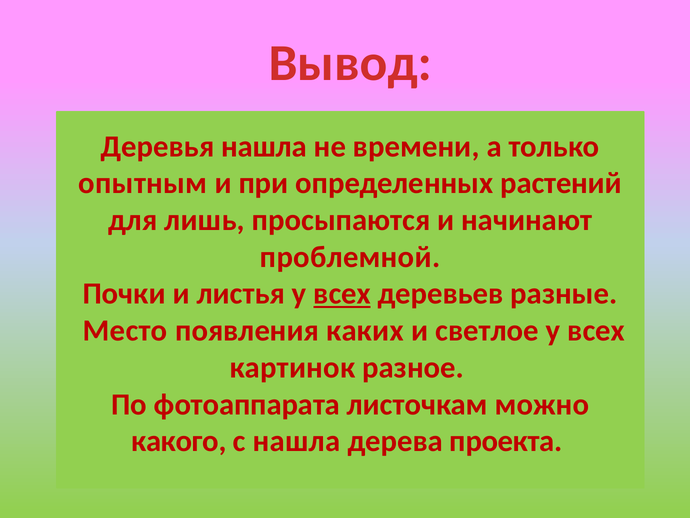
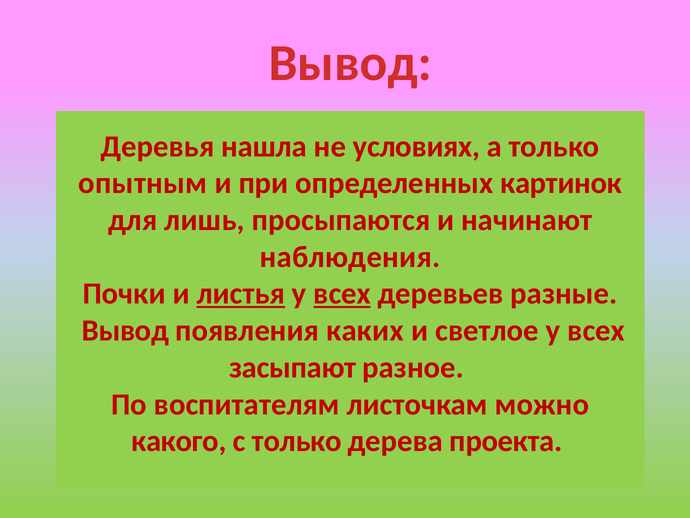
времени: времени -> условиях (416, 146)
растений: растений -> картинок (561, 183)
проблемной: проблемной -> наблюдения (350, 257)
листья underline: none -> present (241, 294)
Место: Место -> Вывод (125, 330)
картинок: картинок -> засыпают (293, 367)
фотоаппарата: фотоаппарата -> воспитателям (247, 404)
с нашла: нашла -> только (297, 441)
